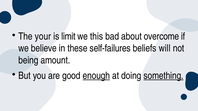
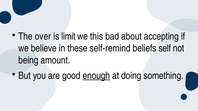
your: your -> over (43, 36)
overcome: overcome -> accepting (161, 36)
self-failures: self-failures -> self-remind (110, 48)
will: will -> self (165, 48)
something underline: present -> none (163, 76)
